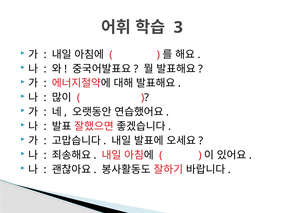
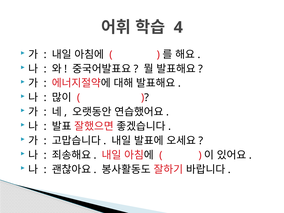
3: 3 -> 4 (178, 27)
